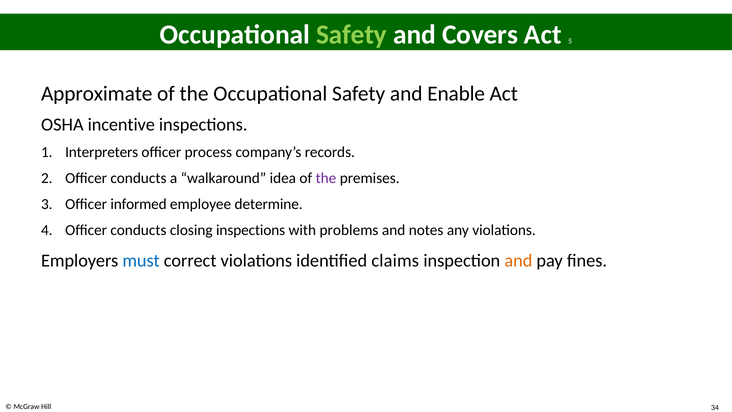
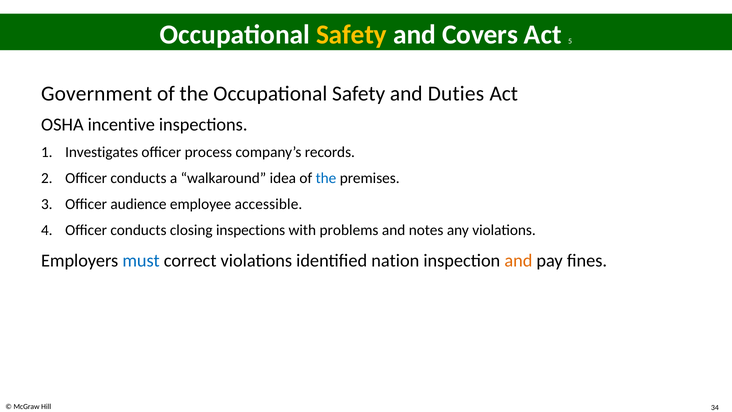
Safety colour: light green -> yellow (352, 35)
Approximate: Approximate -> Government (97, 93)
Enable: Enable -> Duties (456, 93)
Interpreters: Interpreters -> Investigates (102, 152)
the colour: purple -> blue (326, 178)
informed: informed -> audience (139, 204)
determine: determine -> accessible (269, 204)
claims: claims -> nation (395, 261)
